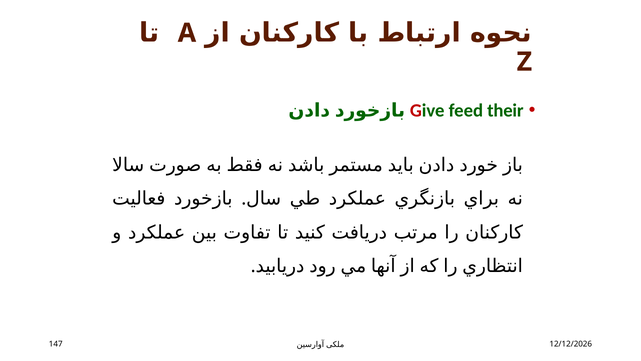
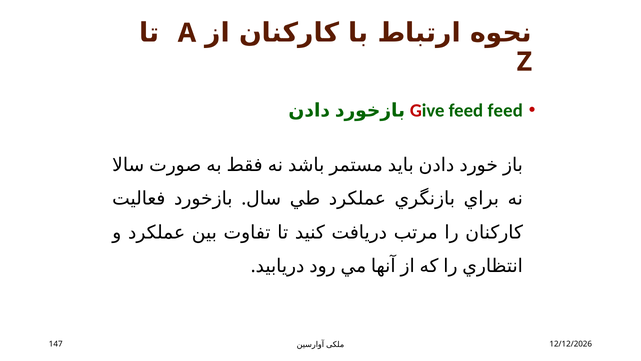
feed their: their -> feed (505, 110)
